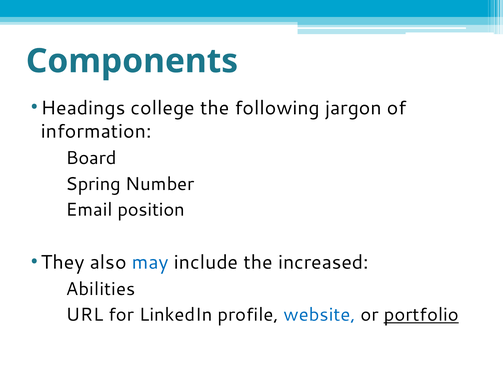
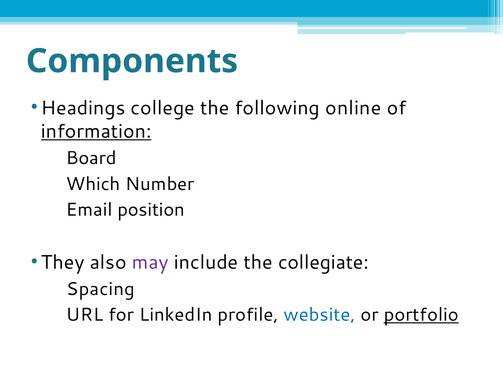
jargon: jargon -> online (353, 108)
information underline: none -> present (96, 131)
Spring: Spring -> Which (93, 184)
may colour: blue -> purple (150, 262)
increased: increased -> collegiate (323, 262)
Abilities: Abilities -> Spacing (101, 288)
